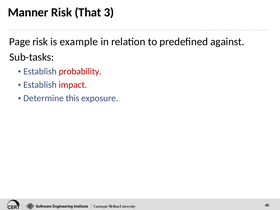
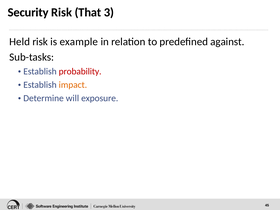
Manner: Manner -> Security (28, 12)
Page: Page -> Held (20, 42)
impact colour: red -> orange (73, 85)
this: this -> will (72, 98)
